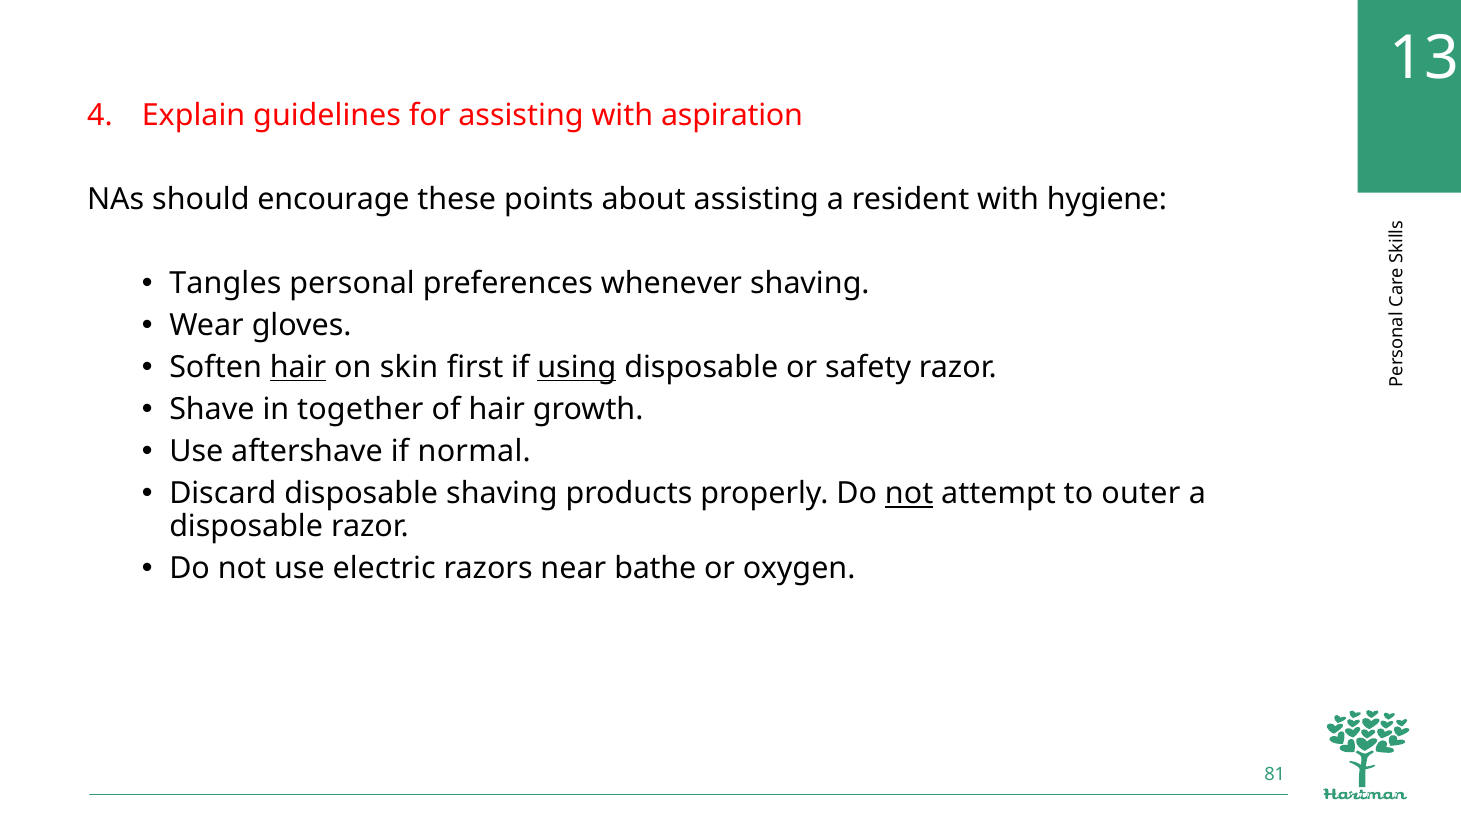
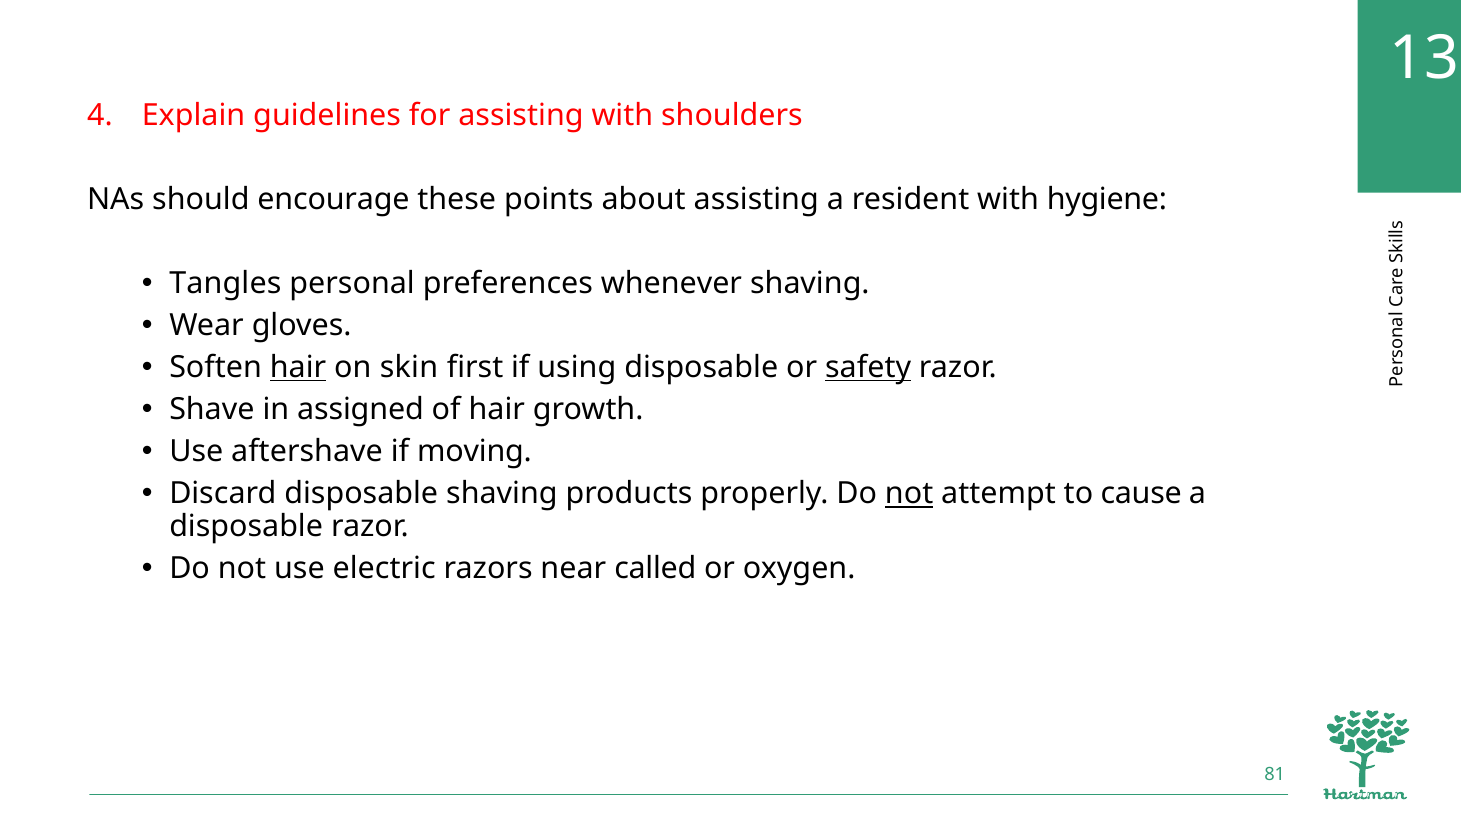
aspiration: aspiration -> shoulders (732, 115)
using underline: present -> none (577, 367)
safety underline: none -> present (868, 367)
together: together -> assigned (360, 409)
normal: normal -> moving (474, 451)
outer: outer -> cause (1141, 493)
bathe: bathe -> called (655, 568)
